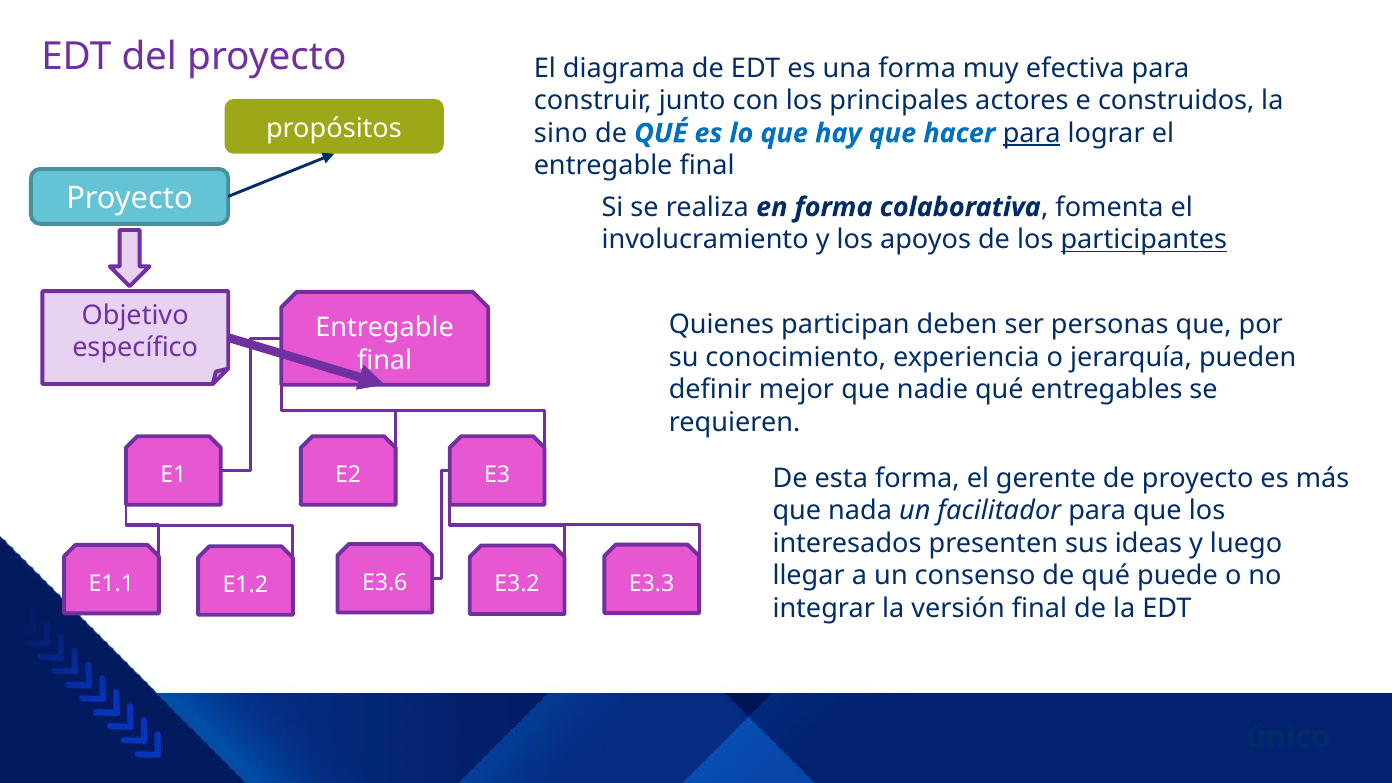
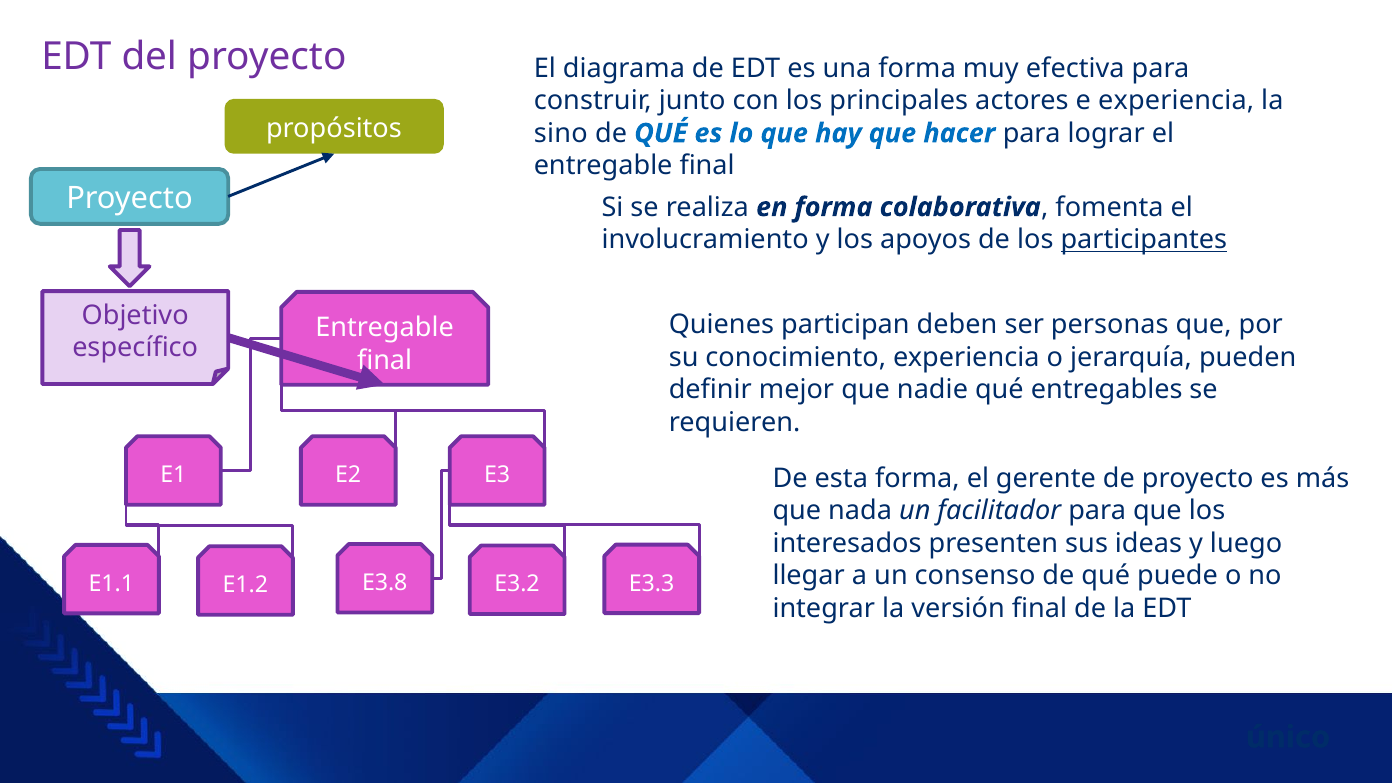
e construidos: construidos -> experiencia (1176, 101)
para underline: present -> none (1032, 133)
E3.6: E3.6 -> E3.8 (385, 583)
